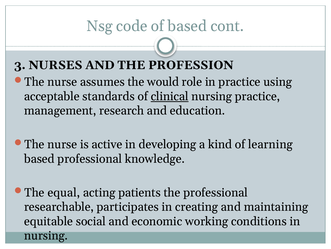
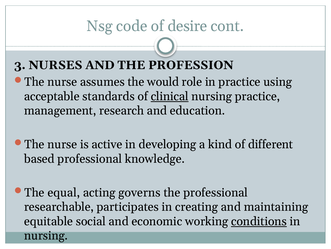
of based: based -> desire (187, 26)
learning: learning -> different (271, 144)
patients: patients -> governs (139, 192)
conditions underline: none -> present (259, 221)
